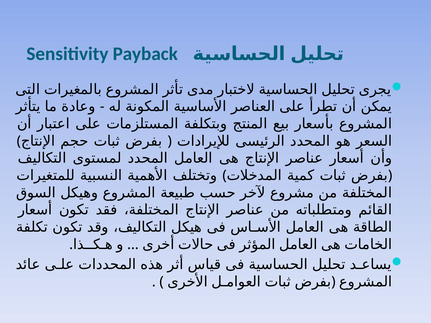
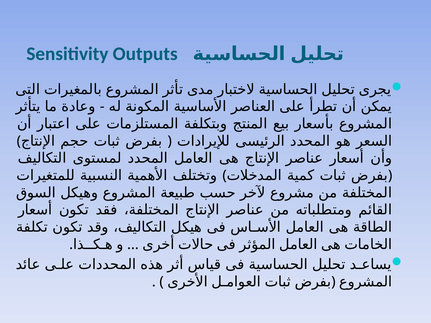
Payback: Payback -> Outputs (145, 54)
